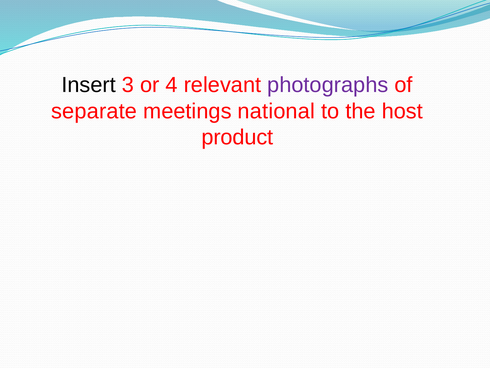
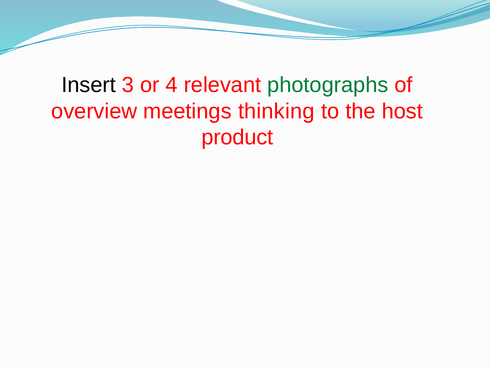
photographs colour: purple -> green (328, 85)
separate: separate -> overview (94, 111)
national: national -> thinking (276, 111)
